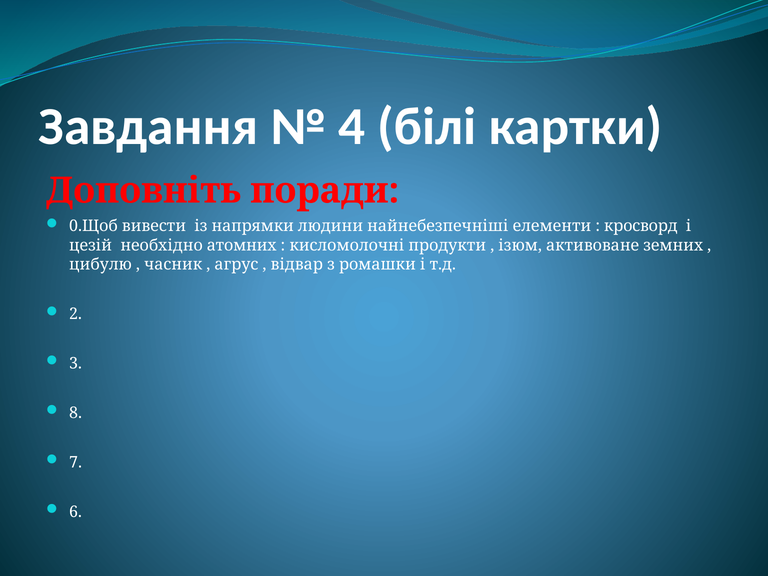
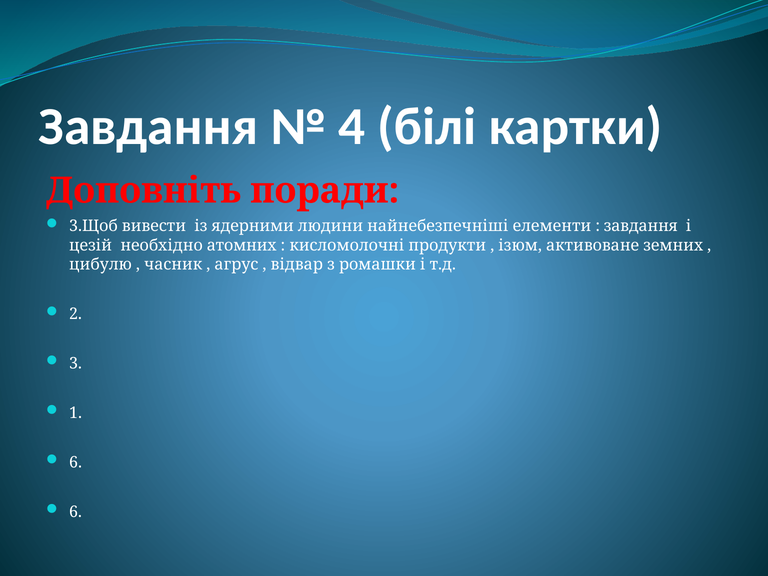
0.Щоб: 0.Щоб -> 3.Щоб (93, 226)
напрямки: напрямки -> ядерними (253, 226)
кросворд: кросворд -> завдання (641, 226)
8: 8 -> 1 (76, 413)
7: 7 -> 6 (76, 462)
